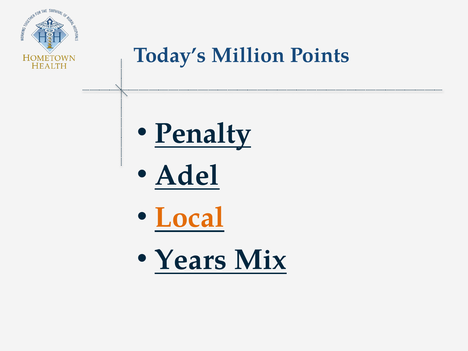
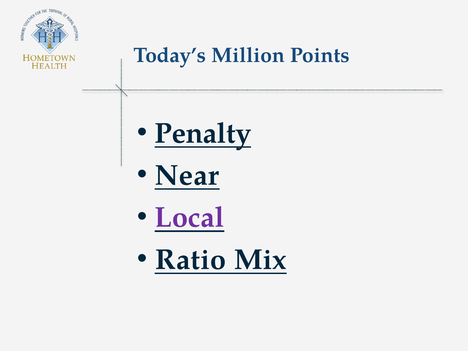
Adel: Adel -> Near (187, 175)
Local colour: orange -> purple (190, 217)
Years: Years -> Ratio (191, 260)
